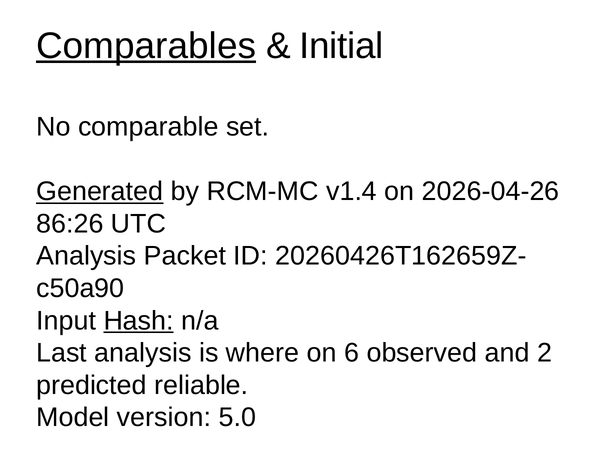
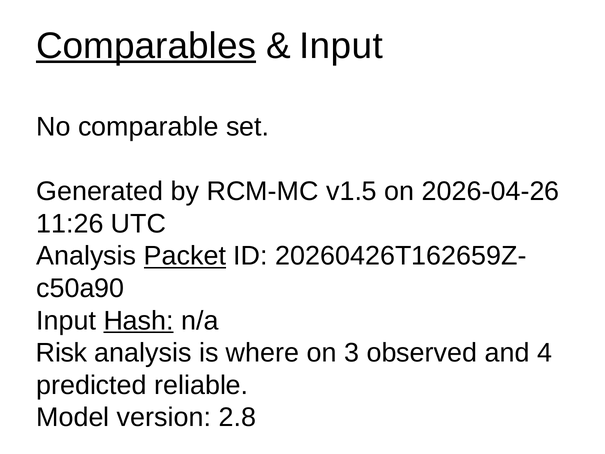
Initial: Initial -> Input (341, 46)
Generated underline: present -> none (100, 191)
v1.4: v1.4 -> v1.5 (352, 191)
86:26: 86:26 -> 11:26 (70, 224)
Packet underline: none -> present (185, 256)
Last: Last -> Risk (62, 353)
6: 6 -> 3 (352, 353)
2: 2 -> 4 (545, 353)
5.0: 5.0 -> 2.8 (237, 417)
